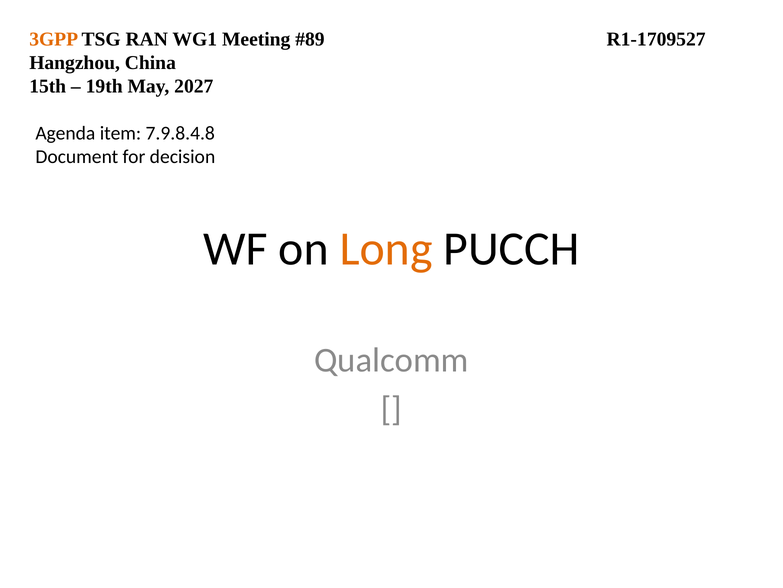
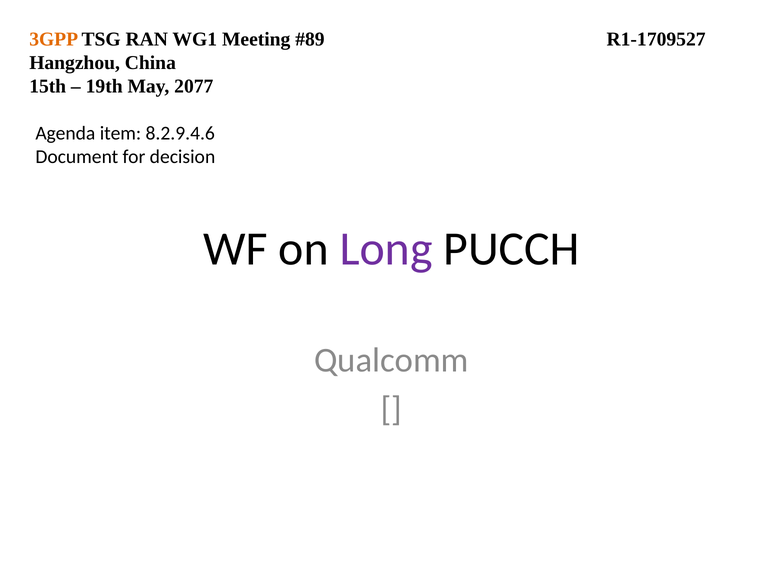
2027: 2027 -> 2077 (194, 86)
7.9.8.4.8: 7.9.8.4.8 -> 8.2.9.4.6 (180, 133)
Long colour: orange -> purple (386, 249)
